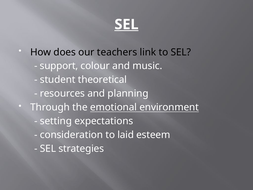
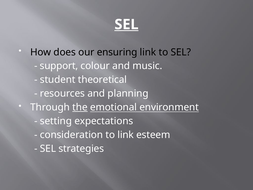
teachers: teachers -> ensuring (117, 52)
the underline: none -> present (80, 107)
to laid: laid -> link (126, 135)
